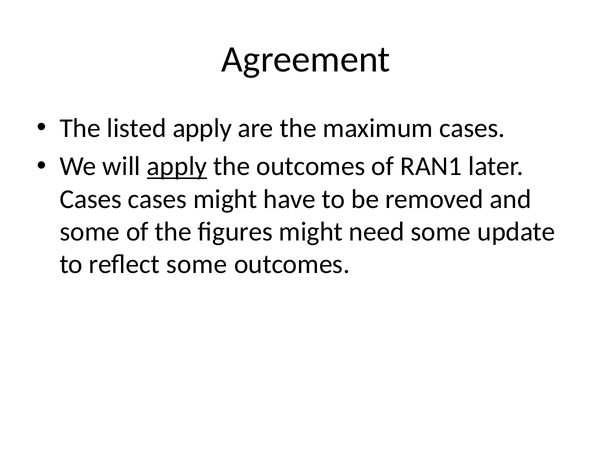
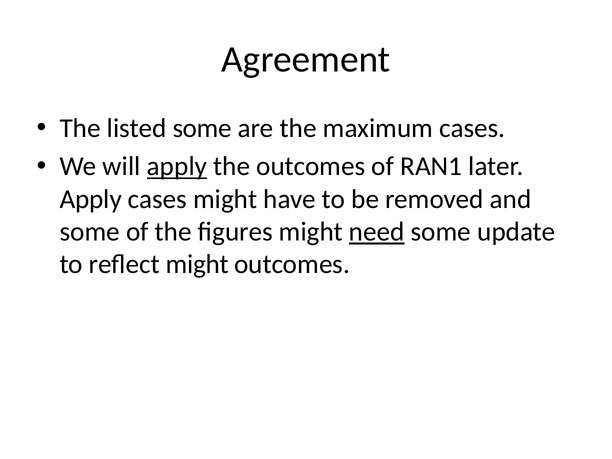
listed apply: apply -> some (202, 128)
Cases: Cases -> Apply (91, 199)
need underline: none -> present (377, 232)
reflect some: some -> might (197, 264)
